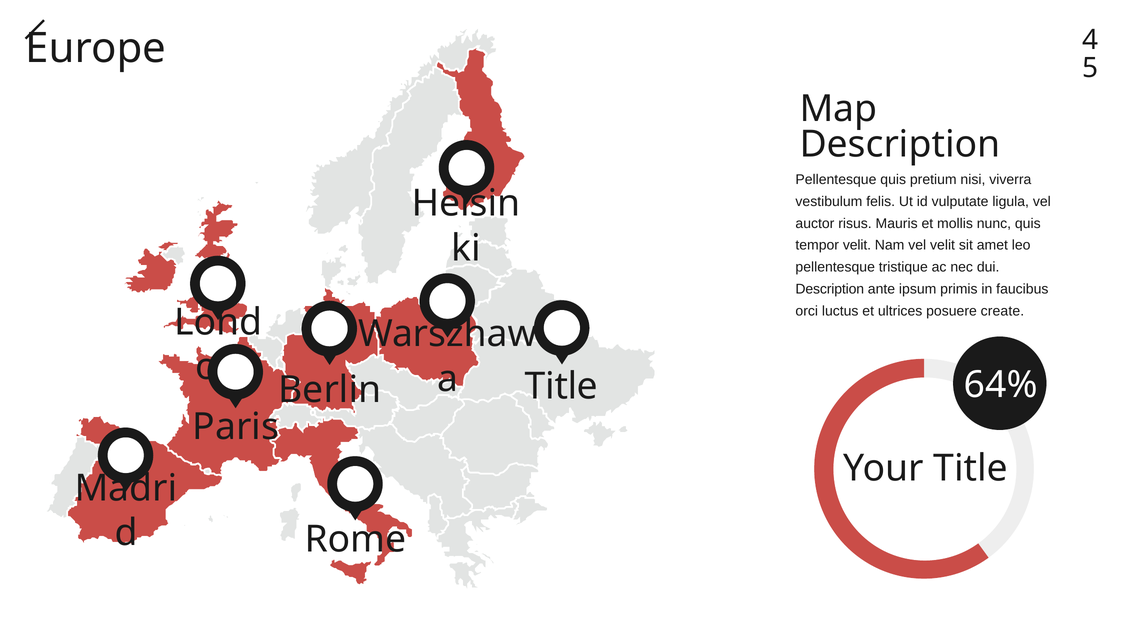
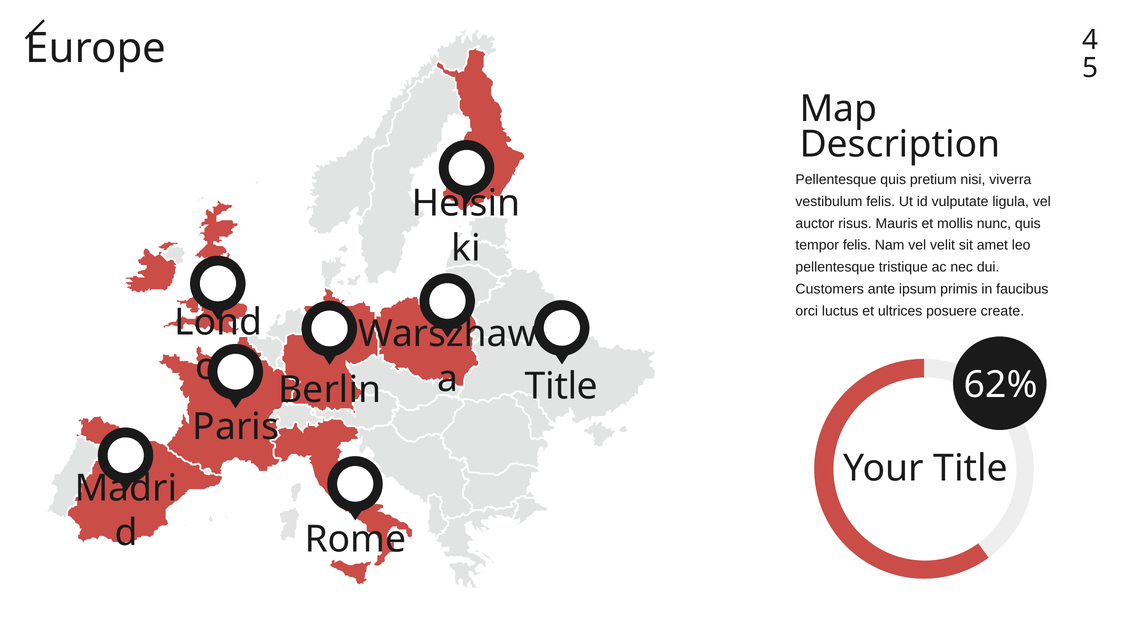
tempor velit: velit -> felis (857, 245)
Description: Description -> Customers (830, 289)
64%: 64% -> 62% (1001, 385)
